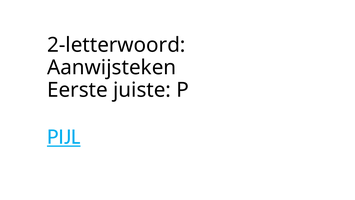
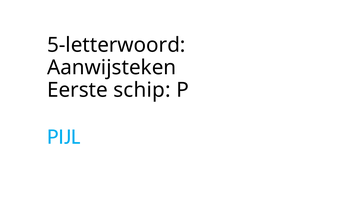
2-letterwoord: 2-letterwoord -> 5-letterwoord (116, 45)
juiste: juiste -> schip (142, 90)
PIJL underline: present -> none (64, 136)
